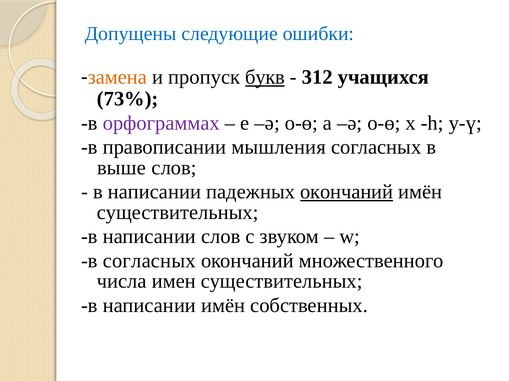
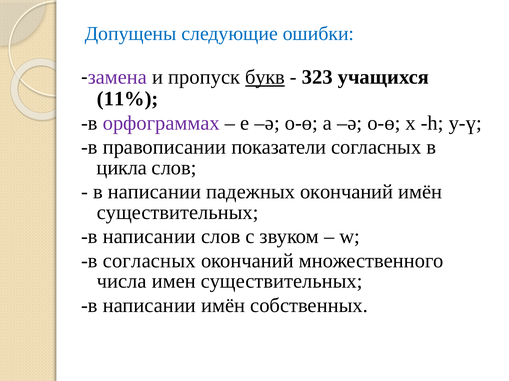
замена colour: orange -> purple (117, 77)
312: 312 -> 323 (317, 77)
73%: 73% -> 11% (128, 99)
мышления: мышления -> показатели (279, 147)
выше: выше -> цикла (122, 168)
окончаний underline: present -> none (347, 192)
